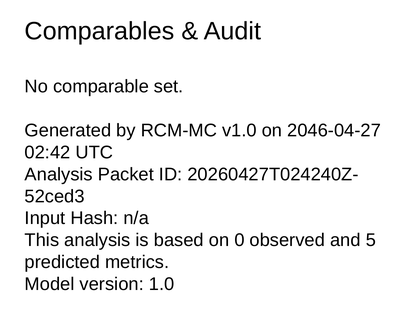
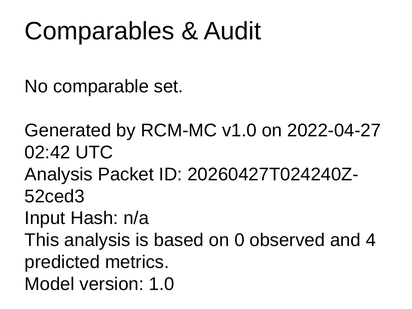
2046-04-27: 2046-04-27 -> 2022-04-27 (334, 130)
5: 5 -> 4 (371, 240)
